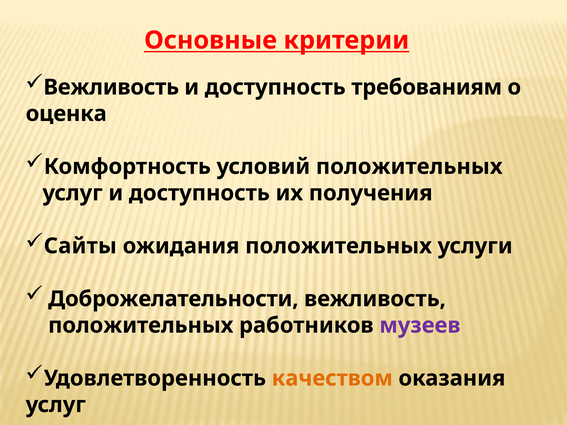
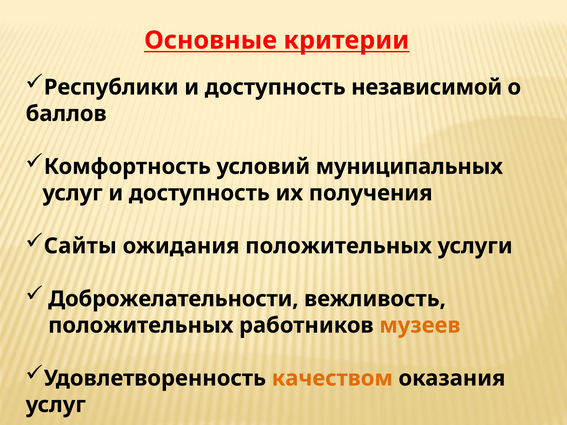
Вежливость: Вежливость -> Республики (111, 87)
требованиям: требованиям -> независимой (427, 87)
оценка: оценка -> баллов (66, 114)
условий положительных: положительных -> муниципальных (409, 167)
музеев colour: purple -> orange (420, 326)
